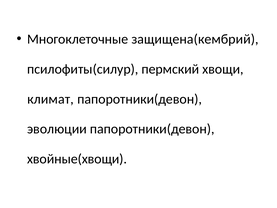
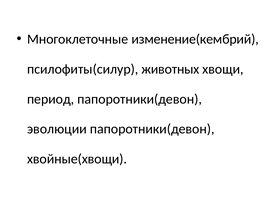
защищена(кембрий: защищена(кембрий -> изменение(кембрий (195, 39)
пермский: пермский -> животных (170, 69)
климат: климат -> период (51, 99)
